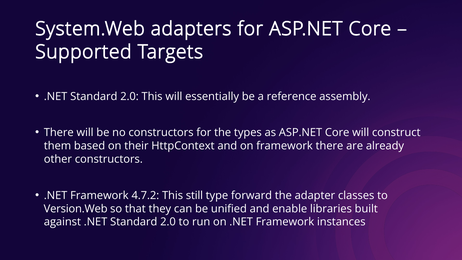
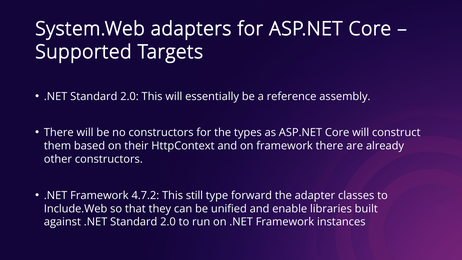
Version.Web: Version.Web -> Include.Web (76, 209)
